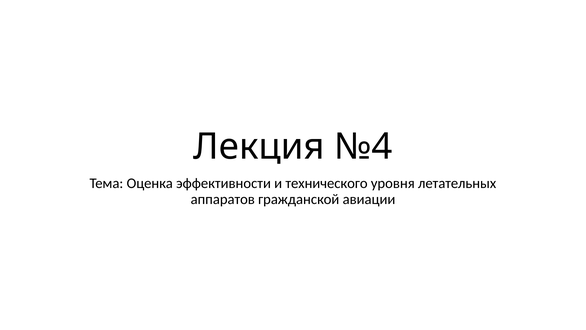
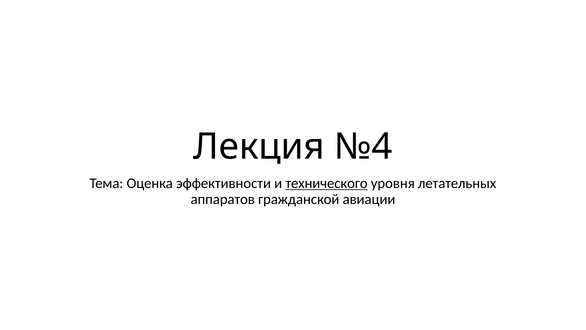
технического underline: none -> present (327, 183)
